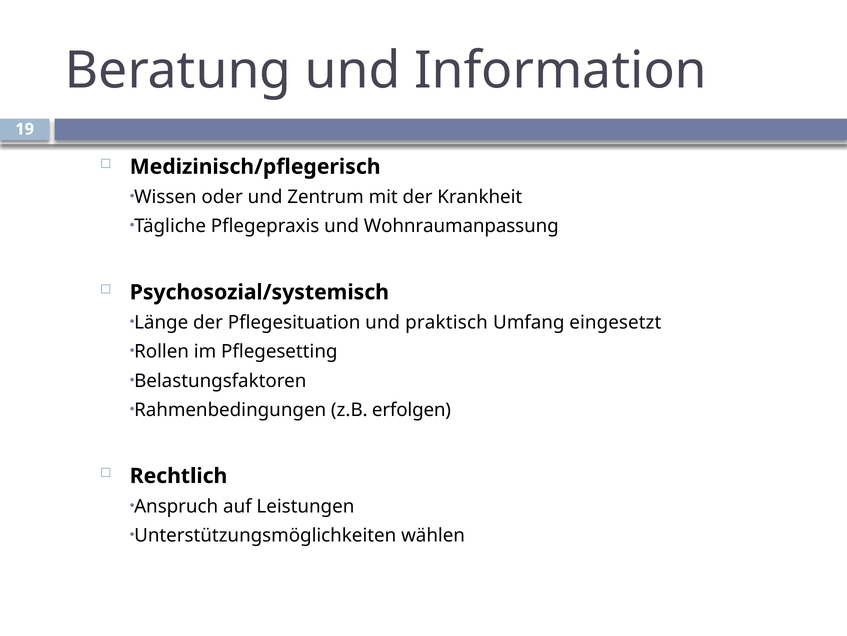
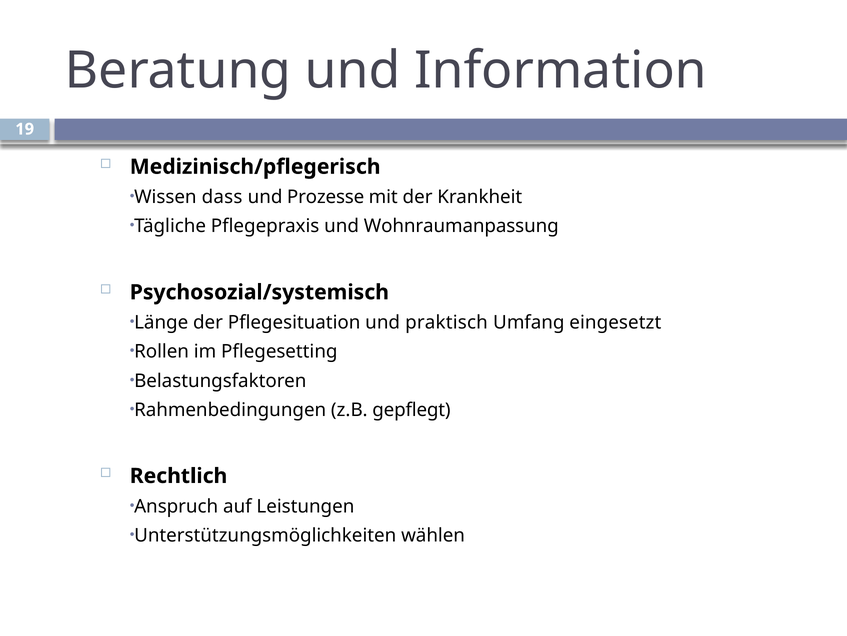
oder: oder -> dass (222, 197)
Zentrum: Zentrum -> Prozesse (326, 197)
erfolgen: erfolgen -> gepflegt (411, 409)
